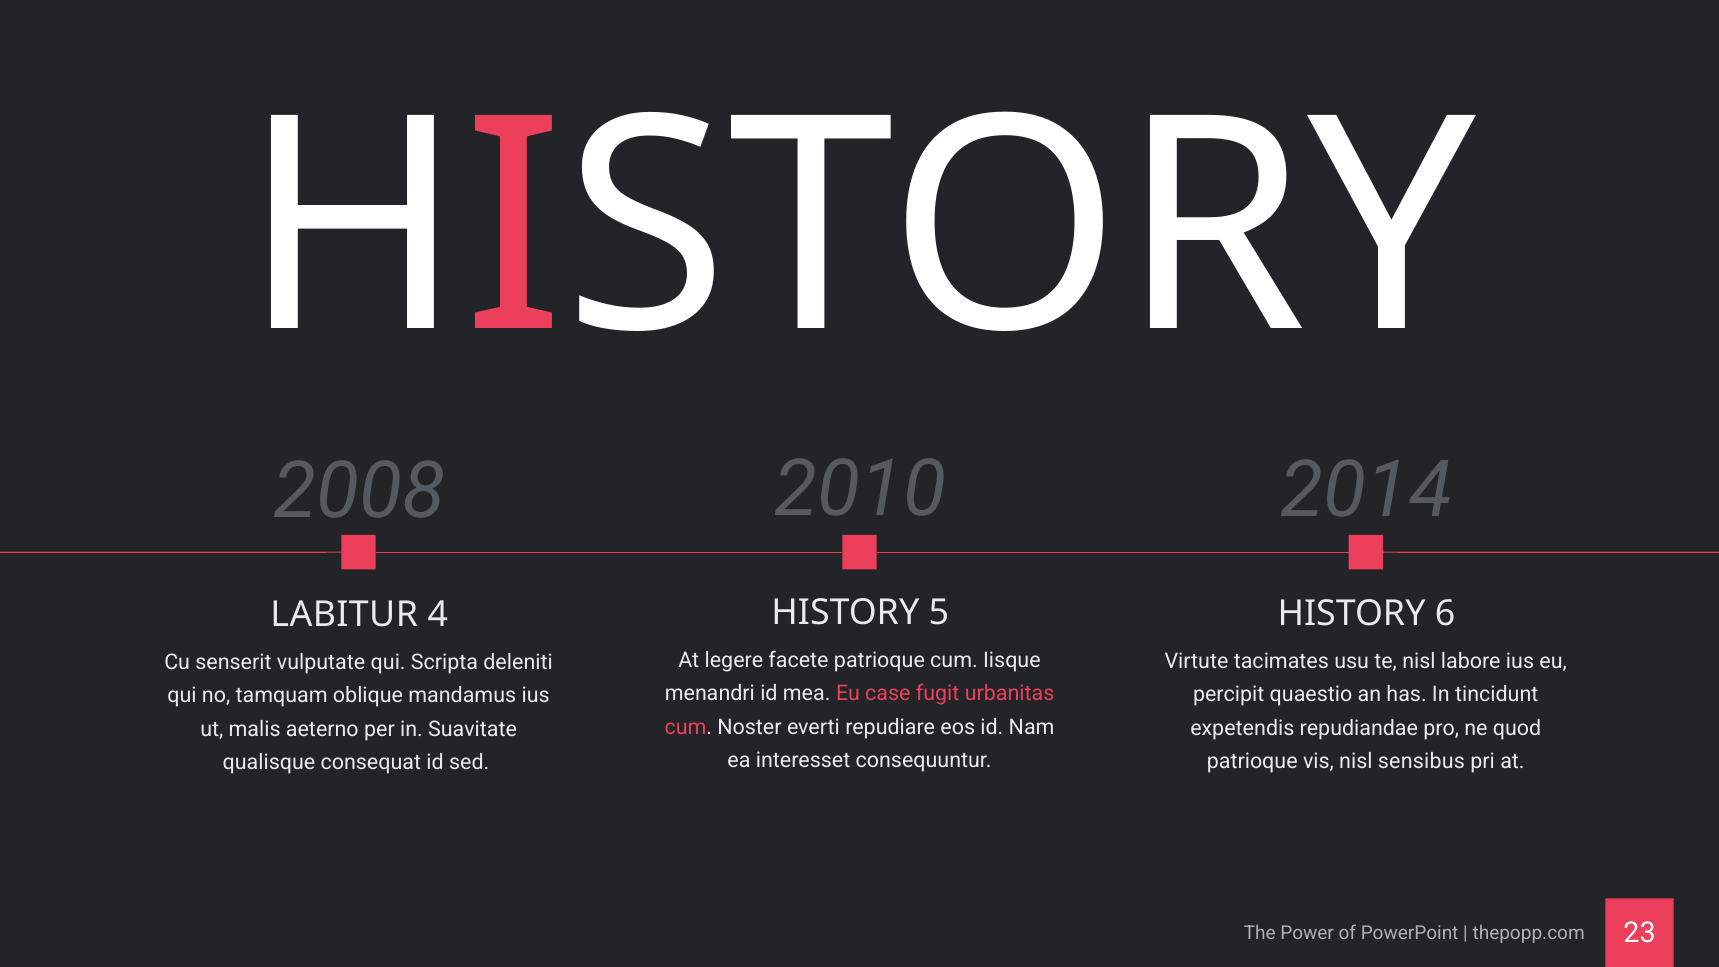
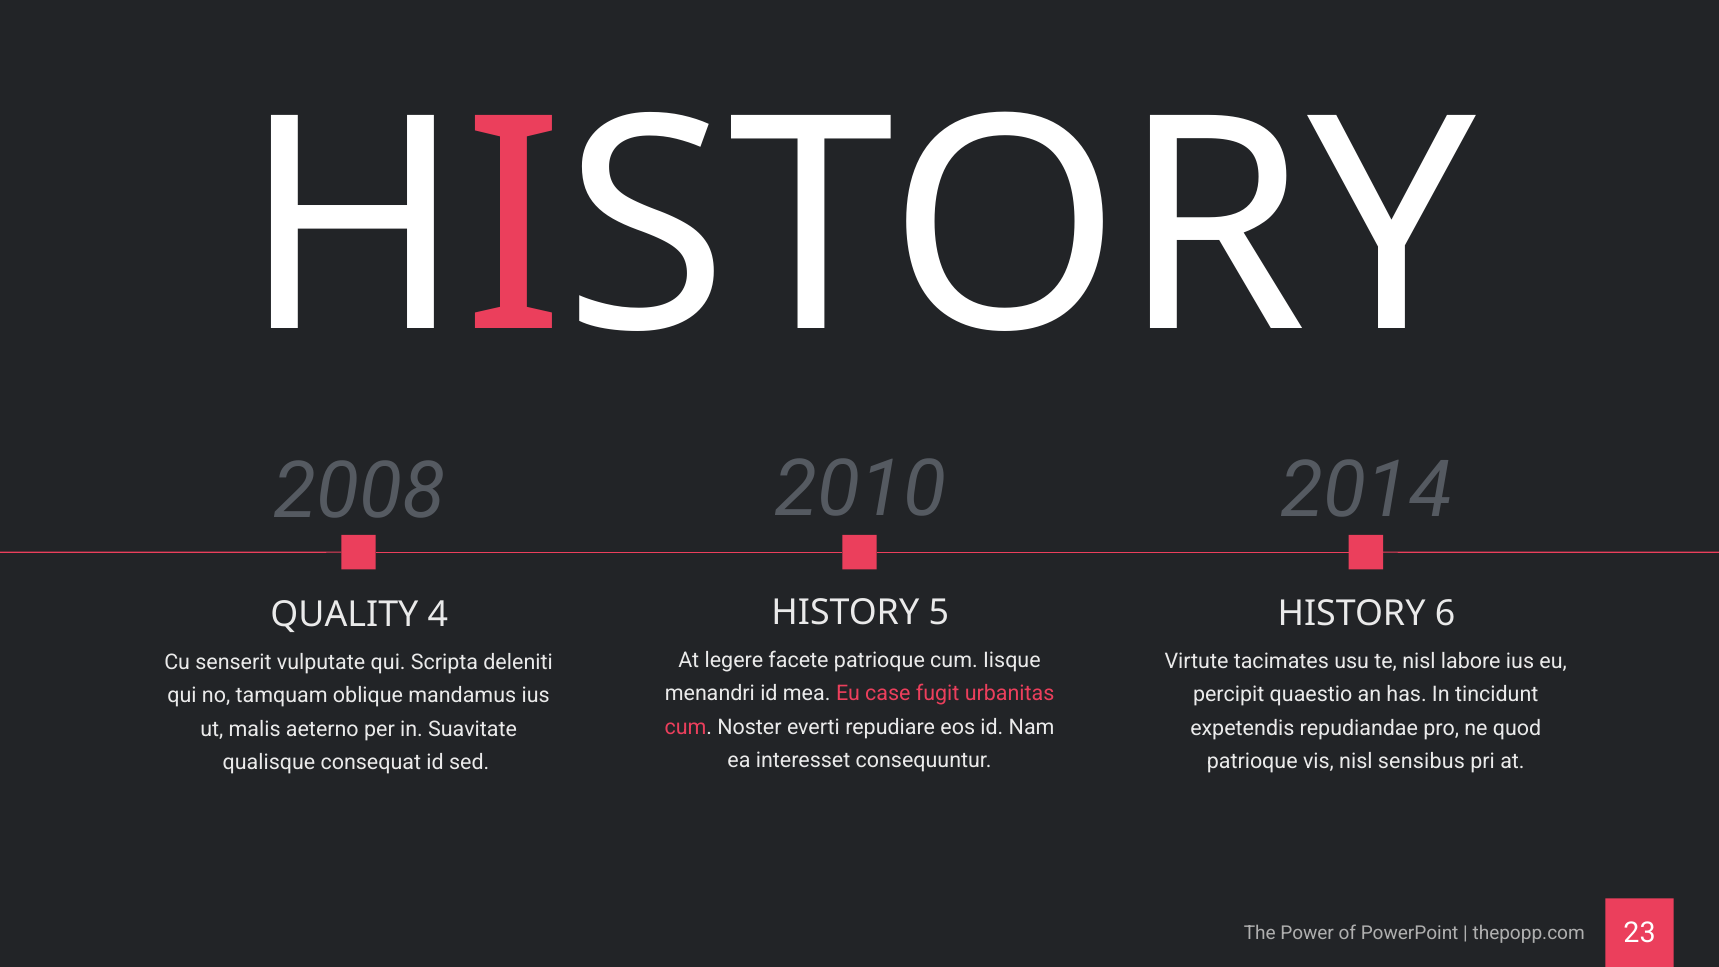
LABITUR: LABITUR -> QUALITY (344, 615)
